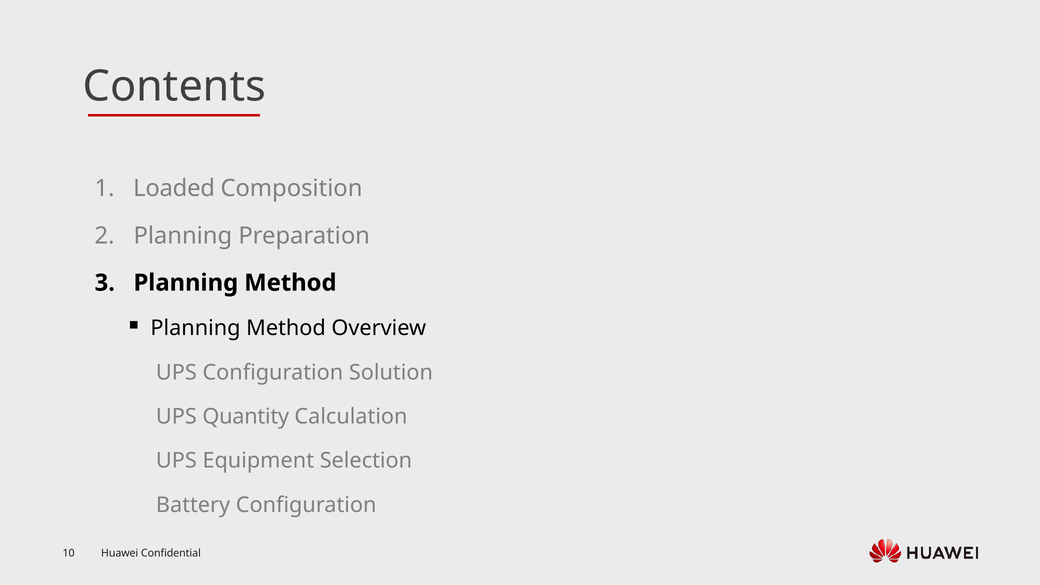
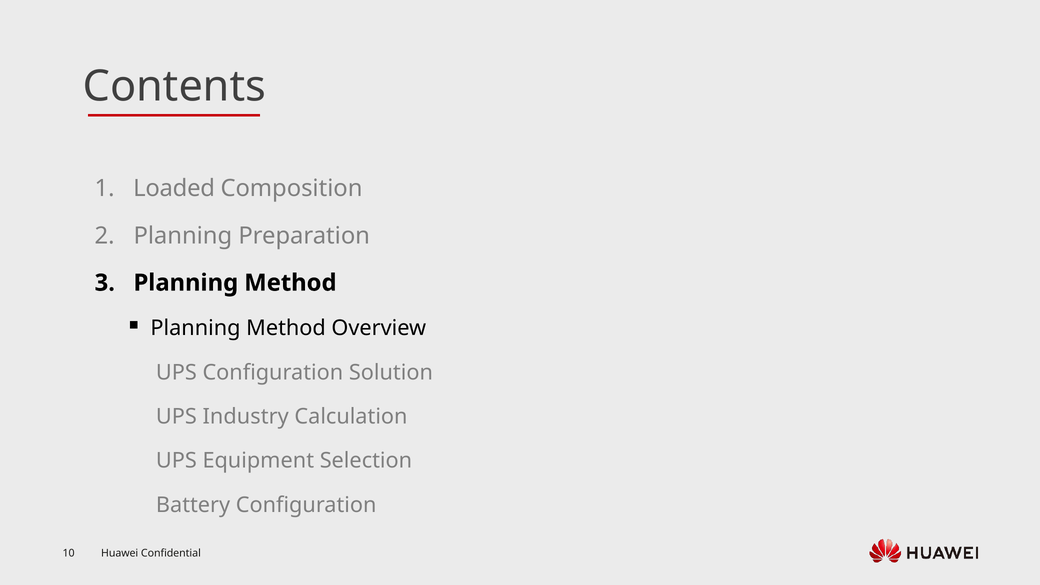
Quantity: Quantity -> Industry (246, 417)
